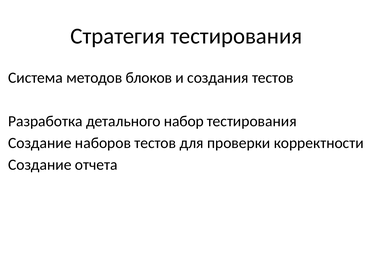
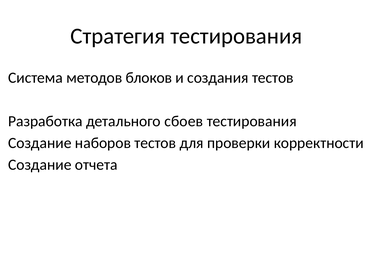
набор: набор -> сбоев (184, 121)
